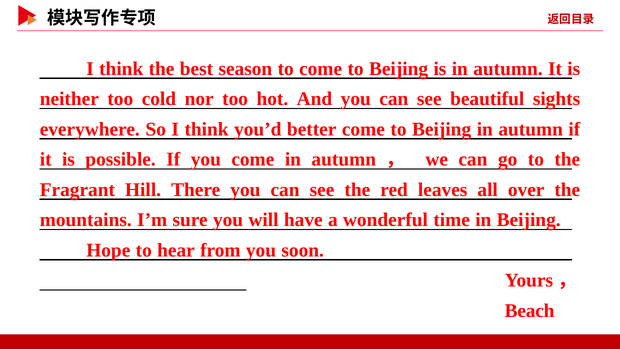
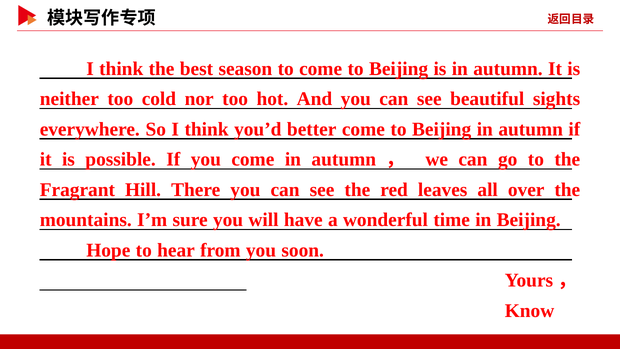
Beach: Beach -> Know (530, 310)
